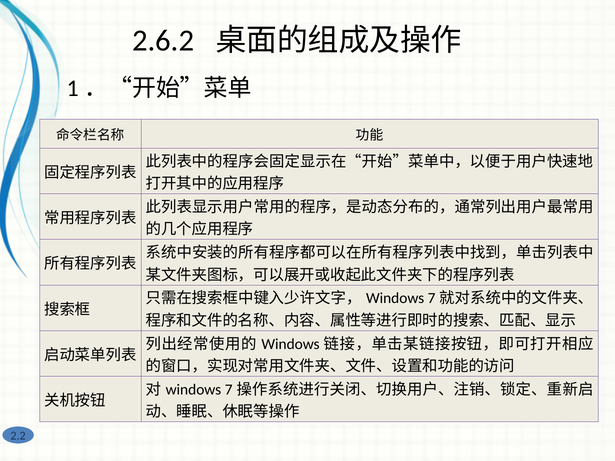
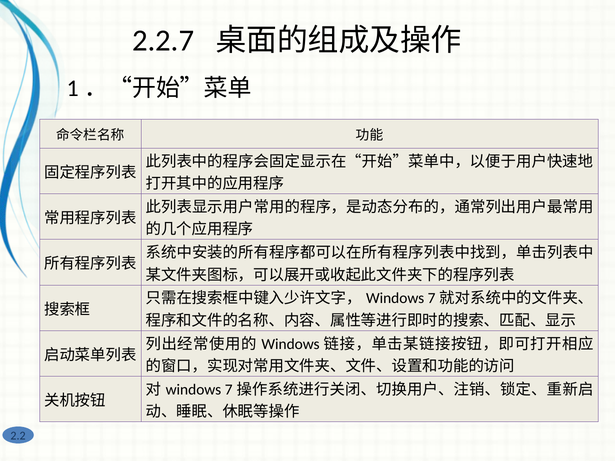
2.6.2: 2.6.2 -> 2.2.7 (163, 41)
